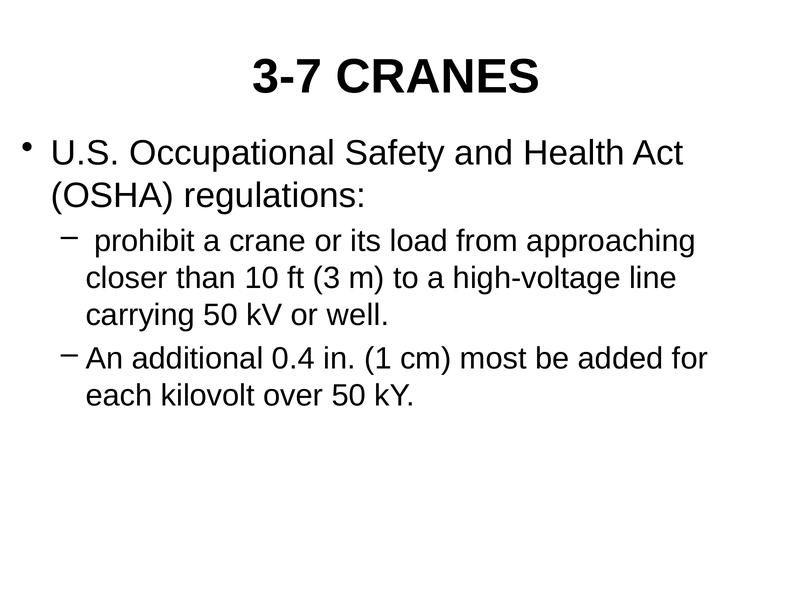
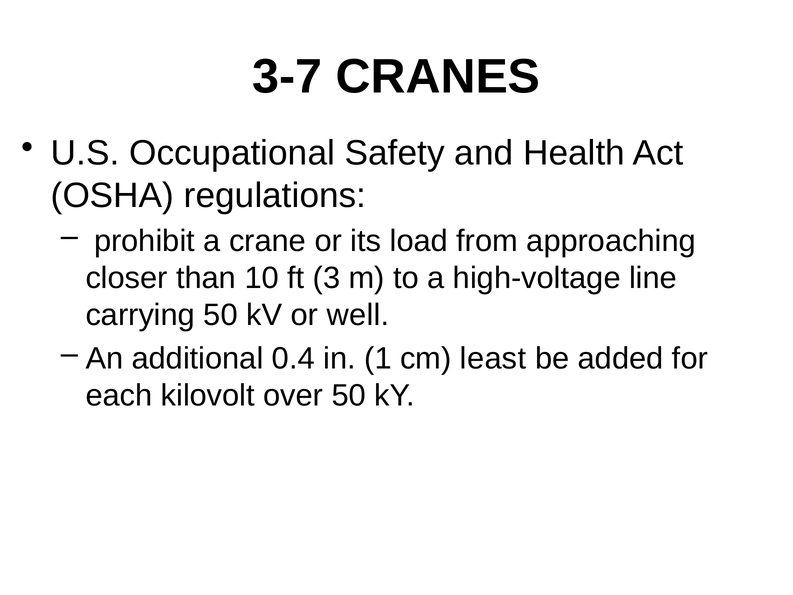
most: most -> least (493, 358)
